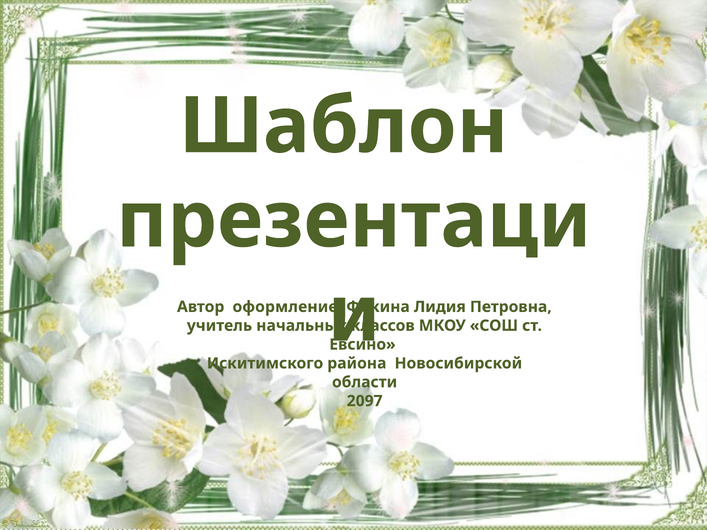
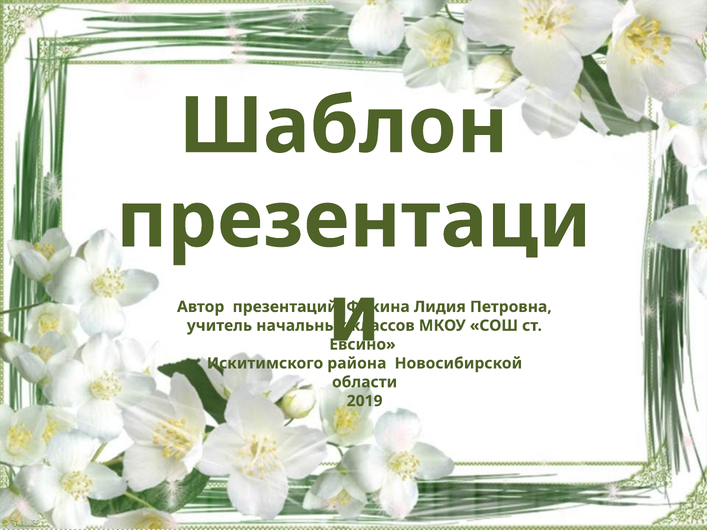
оформление: оформление -> презентаций (287, 307)
2097: 2097 -> 2019 (365, 401)
